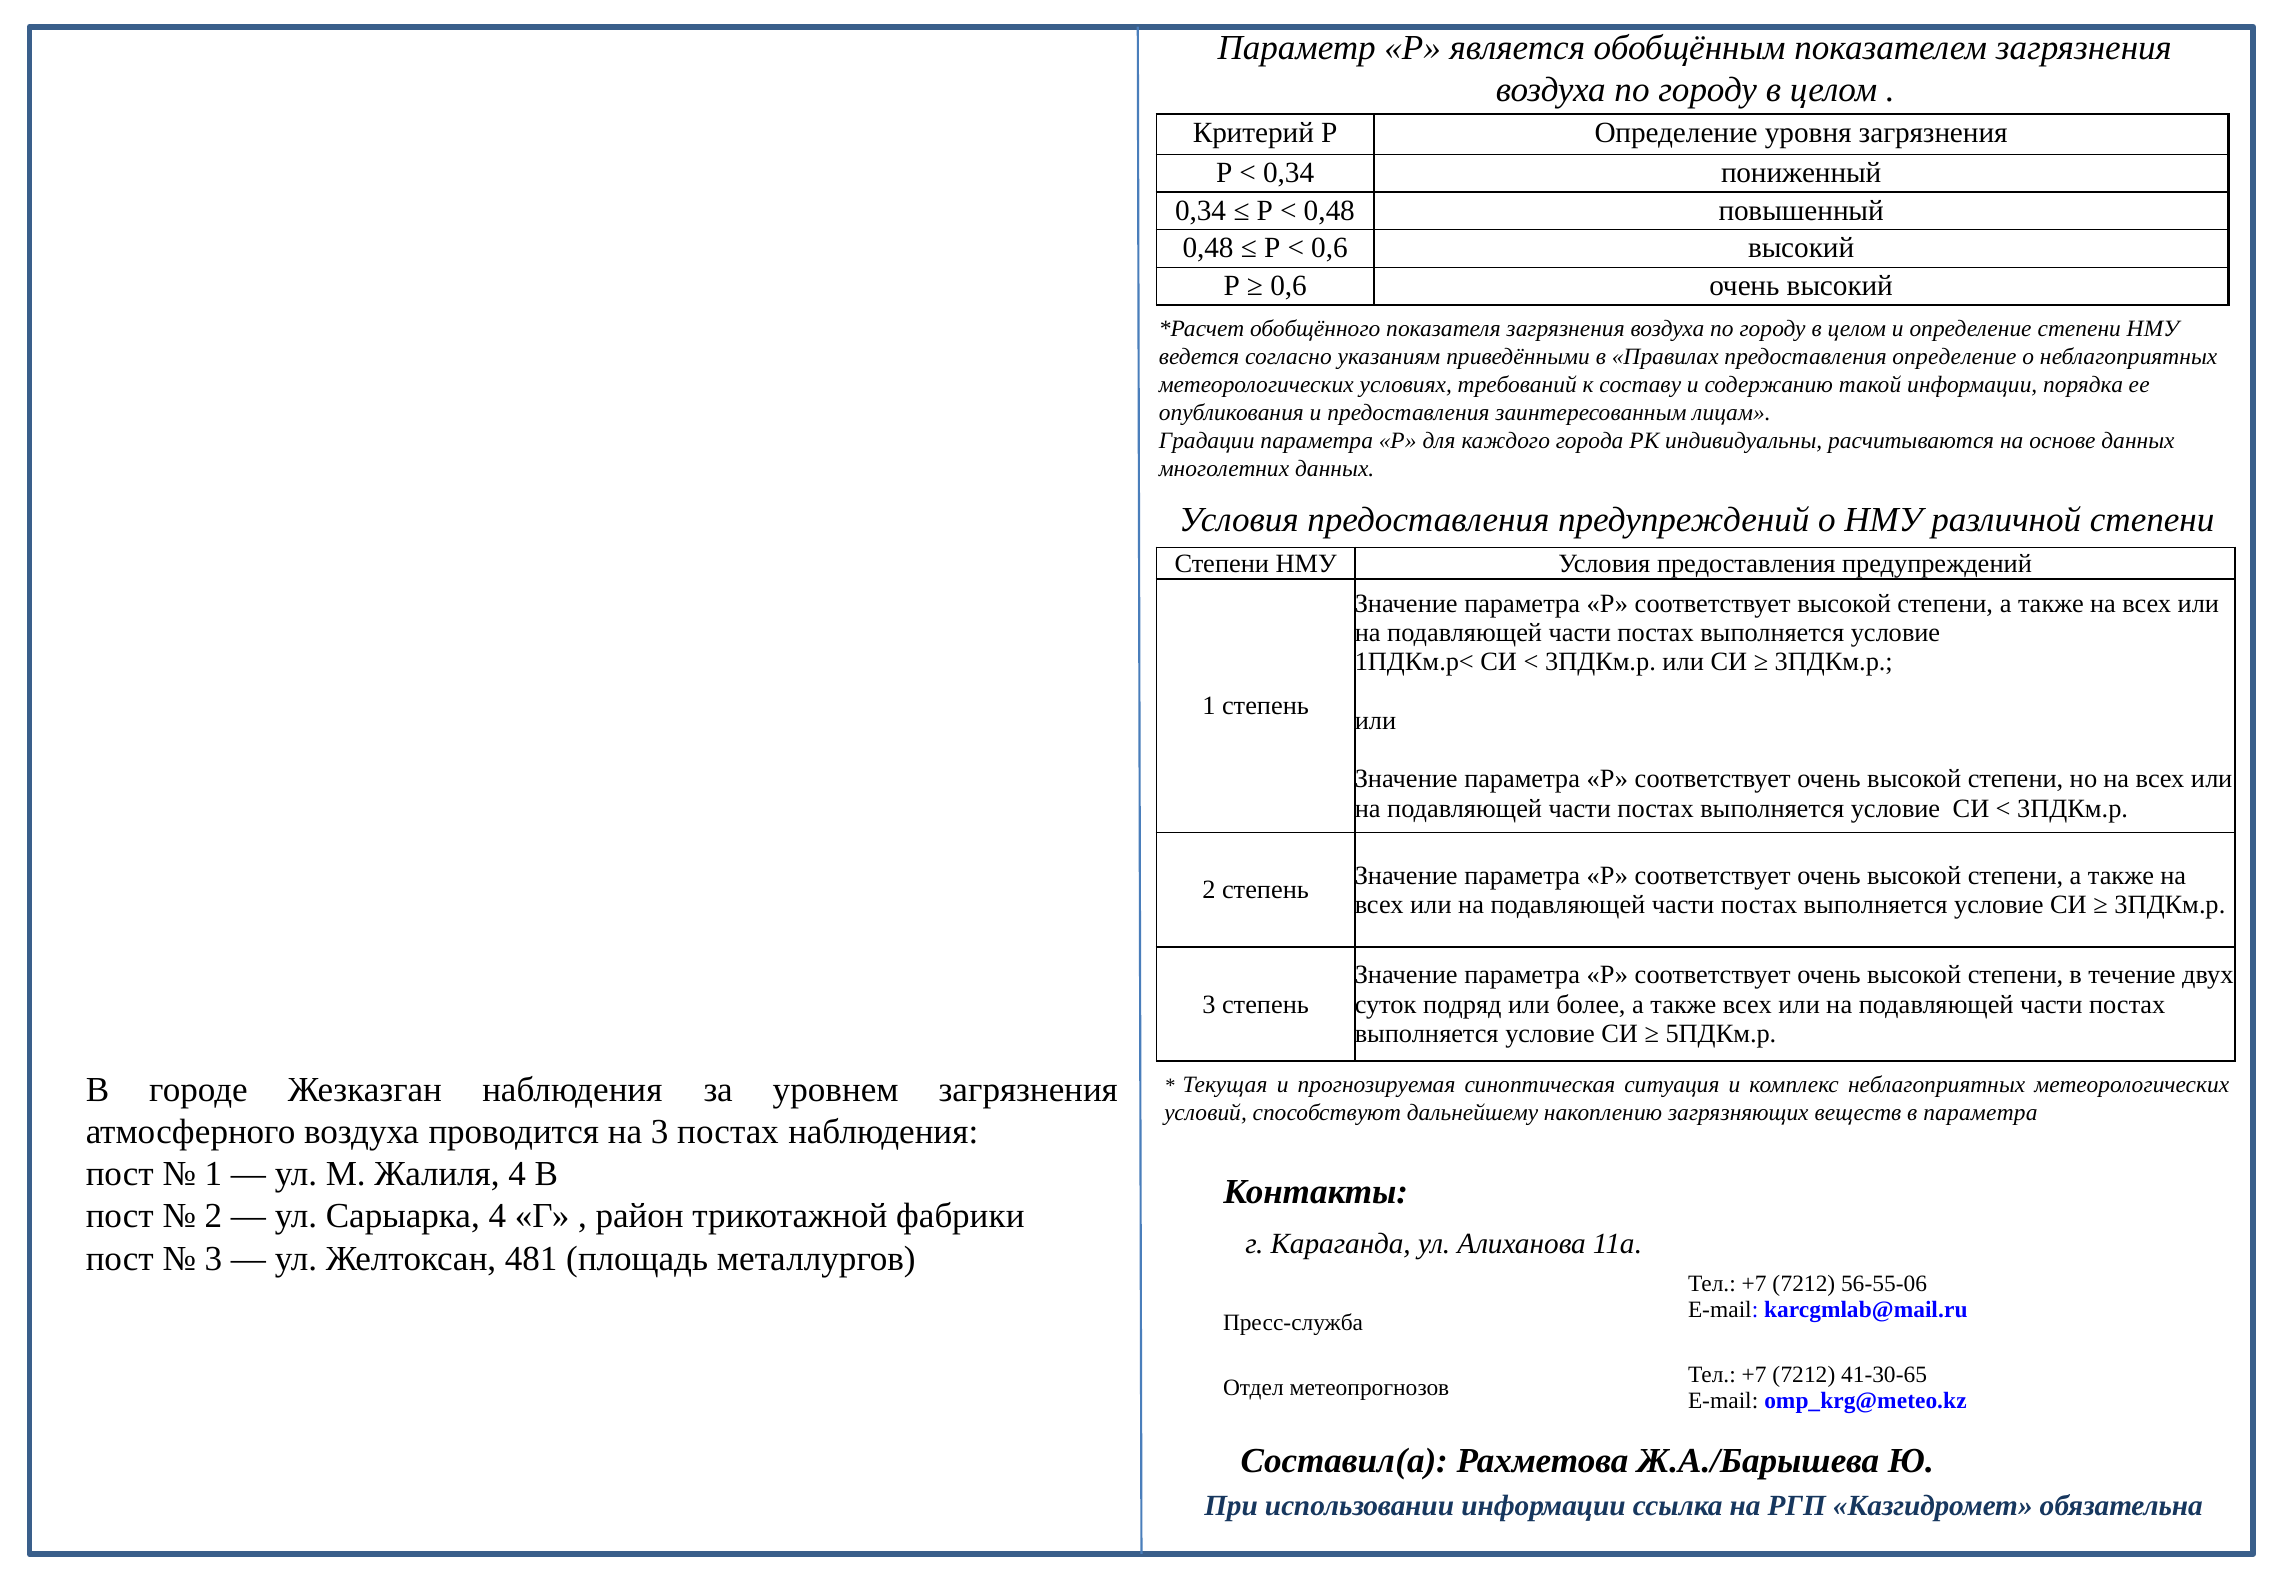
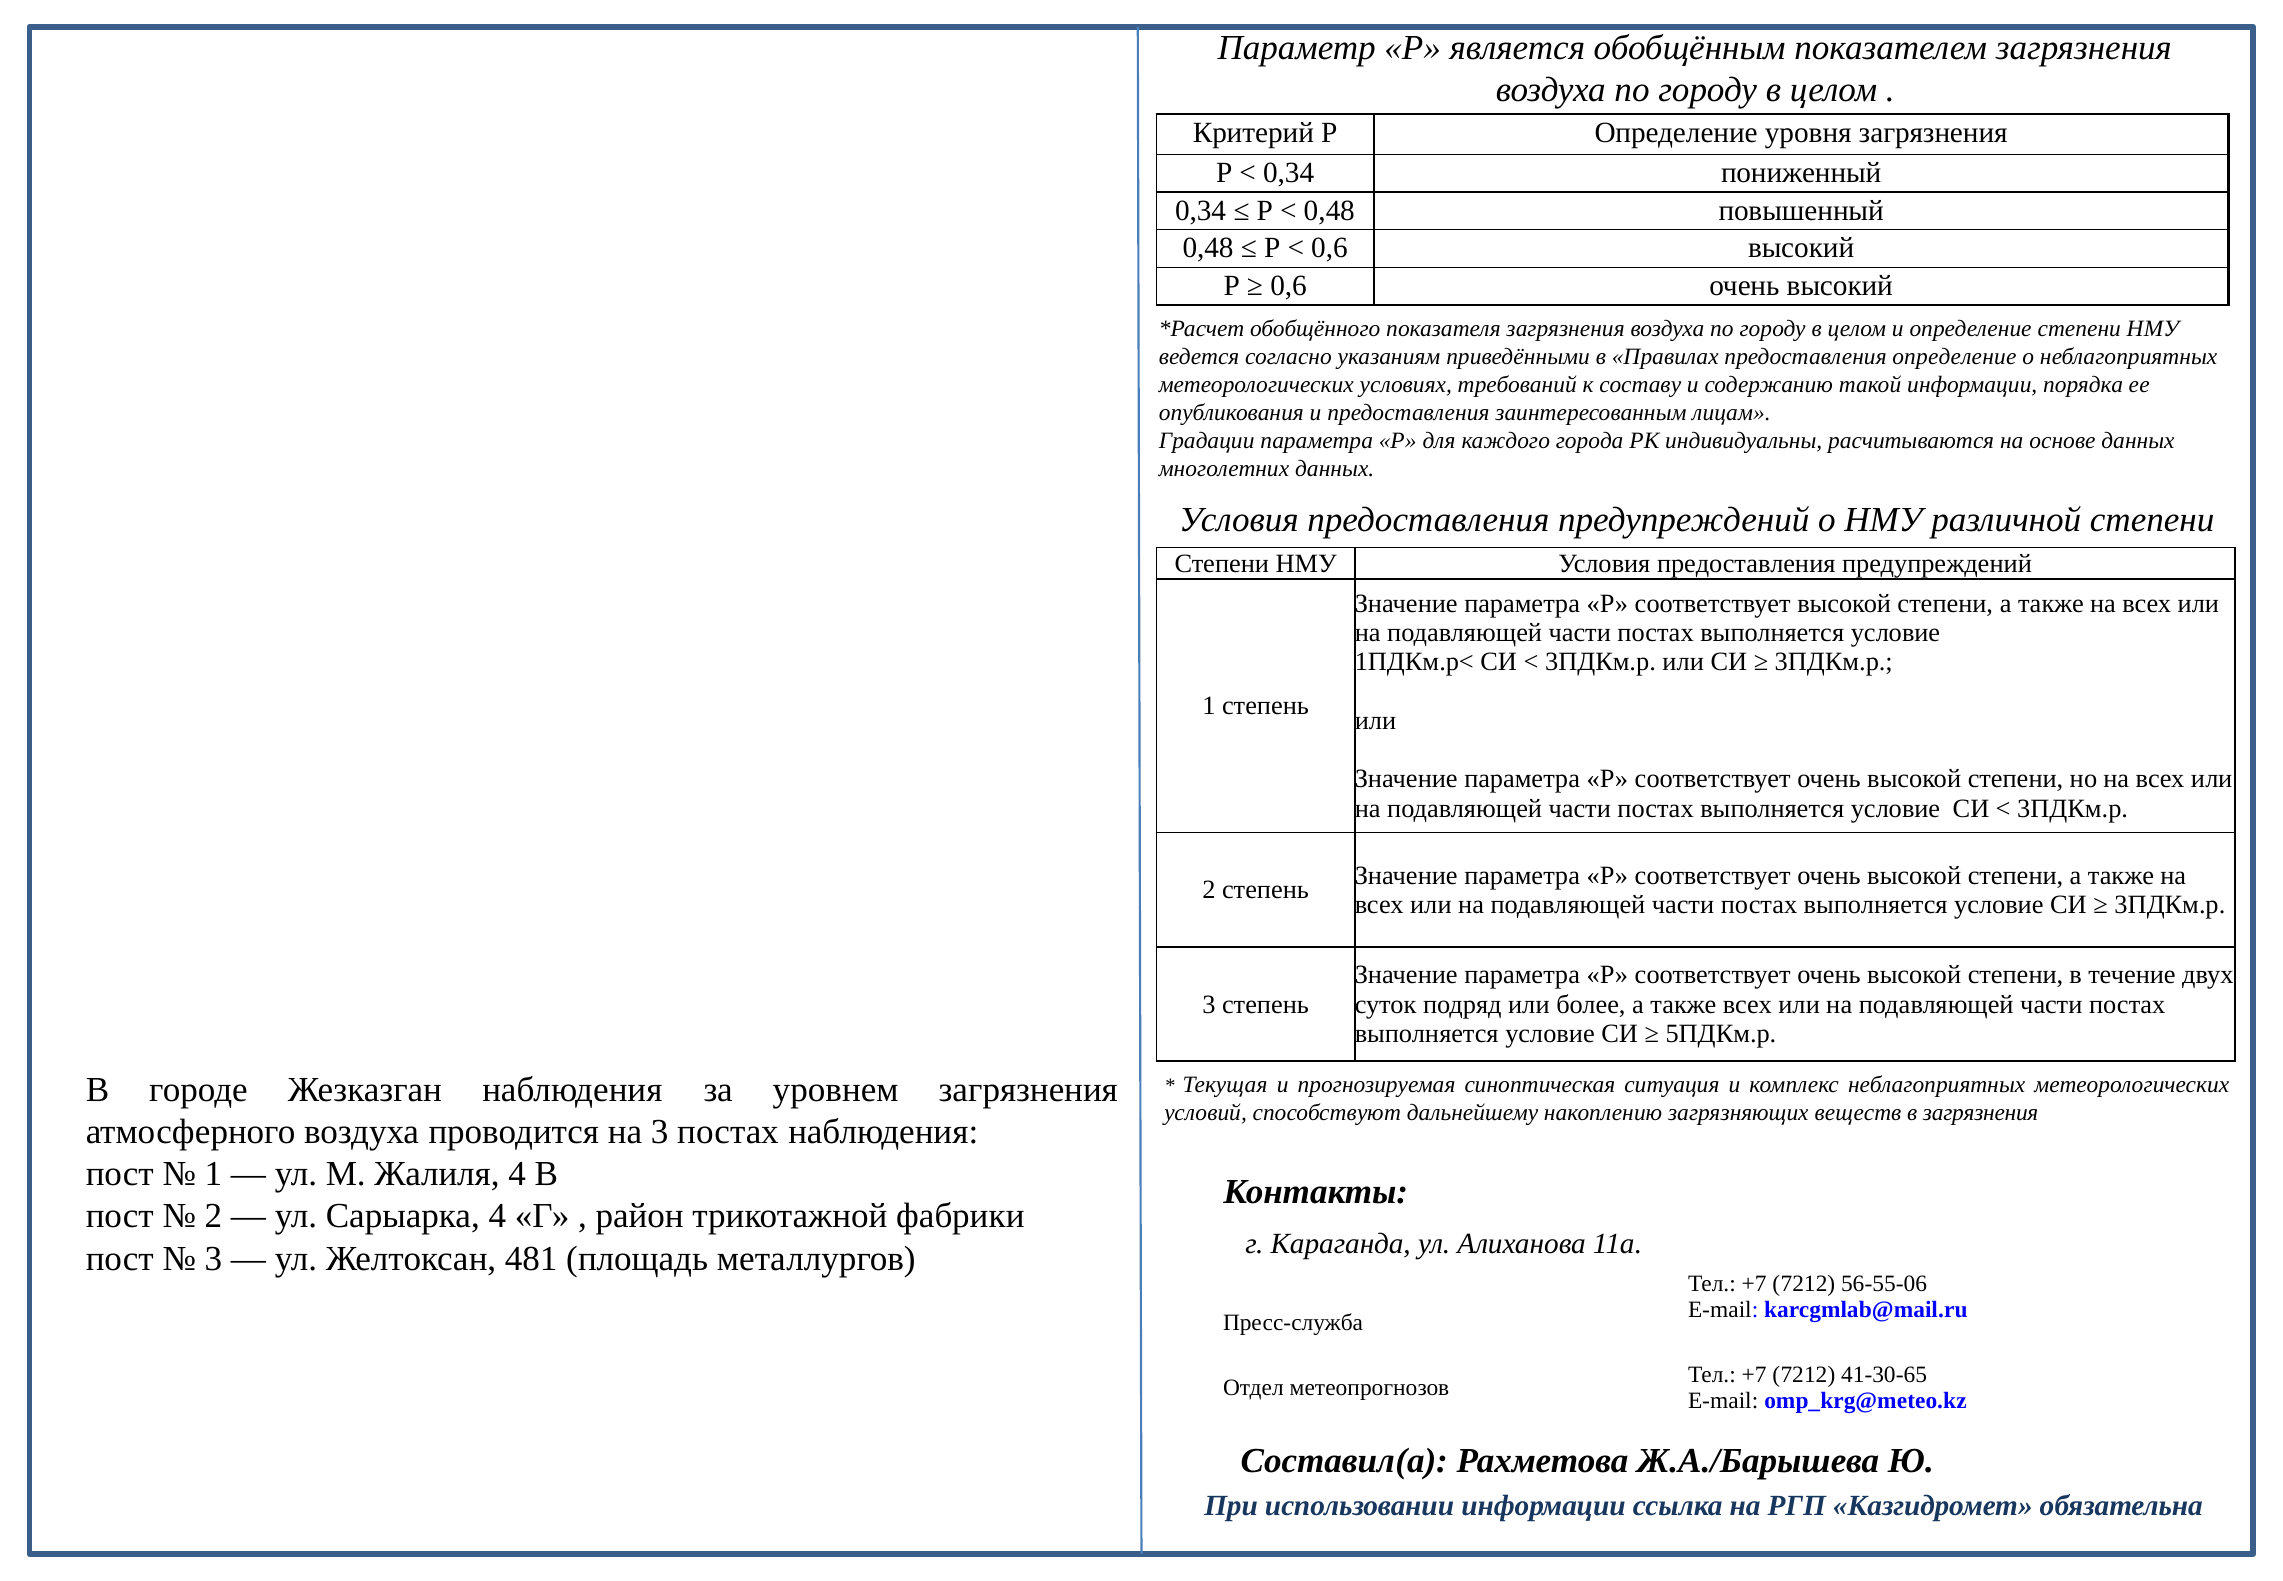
в параметра: параметра -> загрязнения (1981, 1113)
